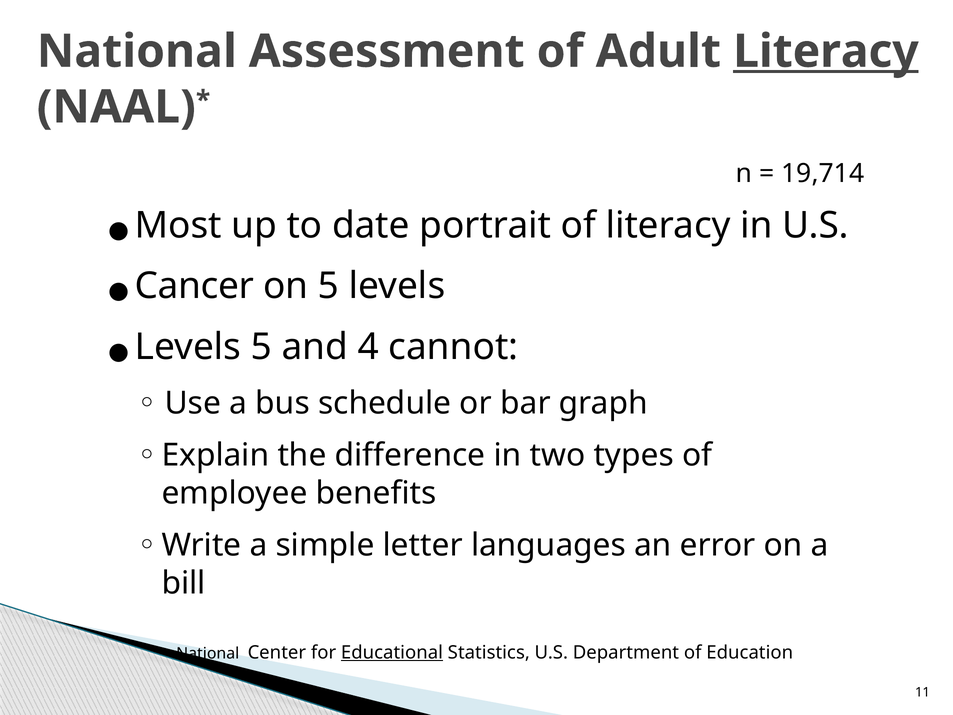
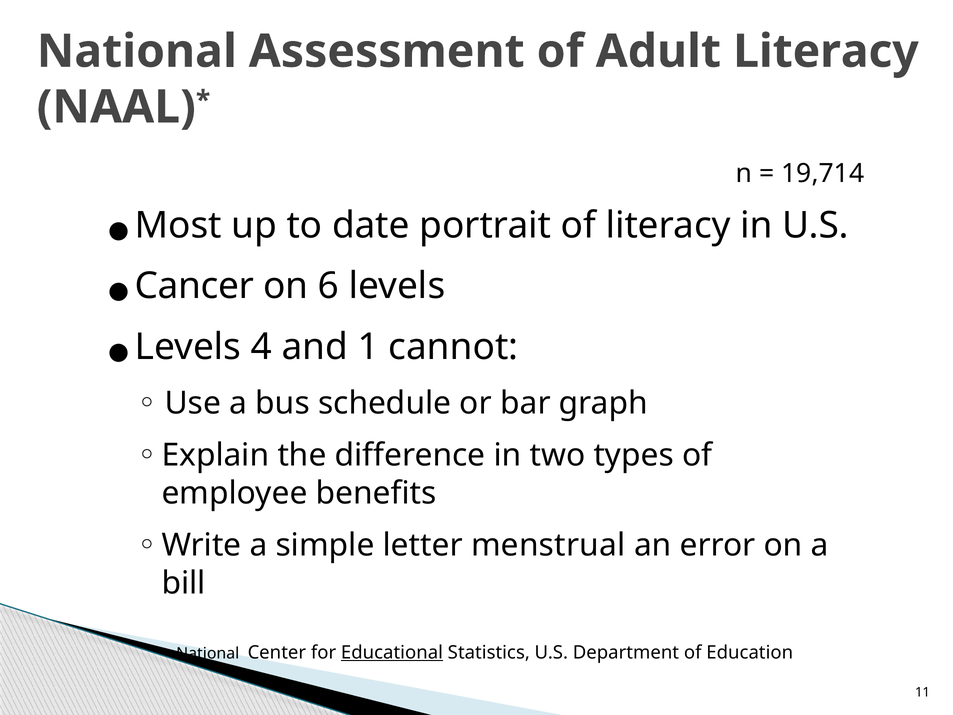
Literacy underline: present -> none (826, 51)
on 5: 5 -> 6 (329, 286)
Levels 5: 5 -> 4 (261, 347)
4: 4 -> 1 (368, 347)
languages: languages -> menstrual (548, 545)
